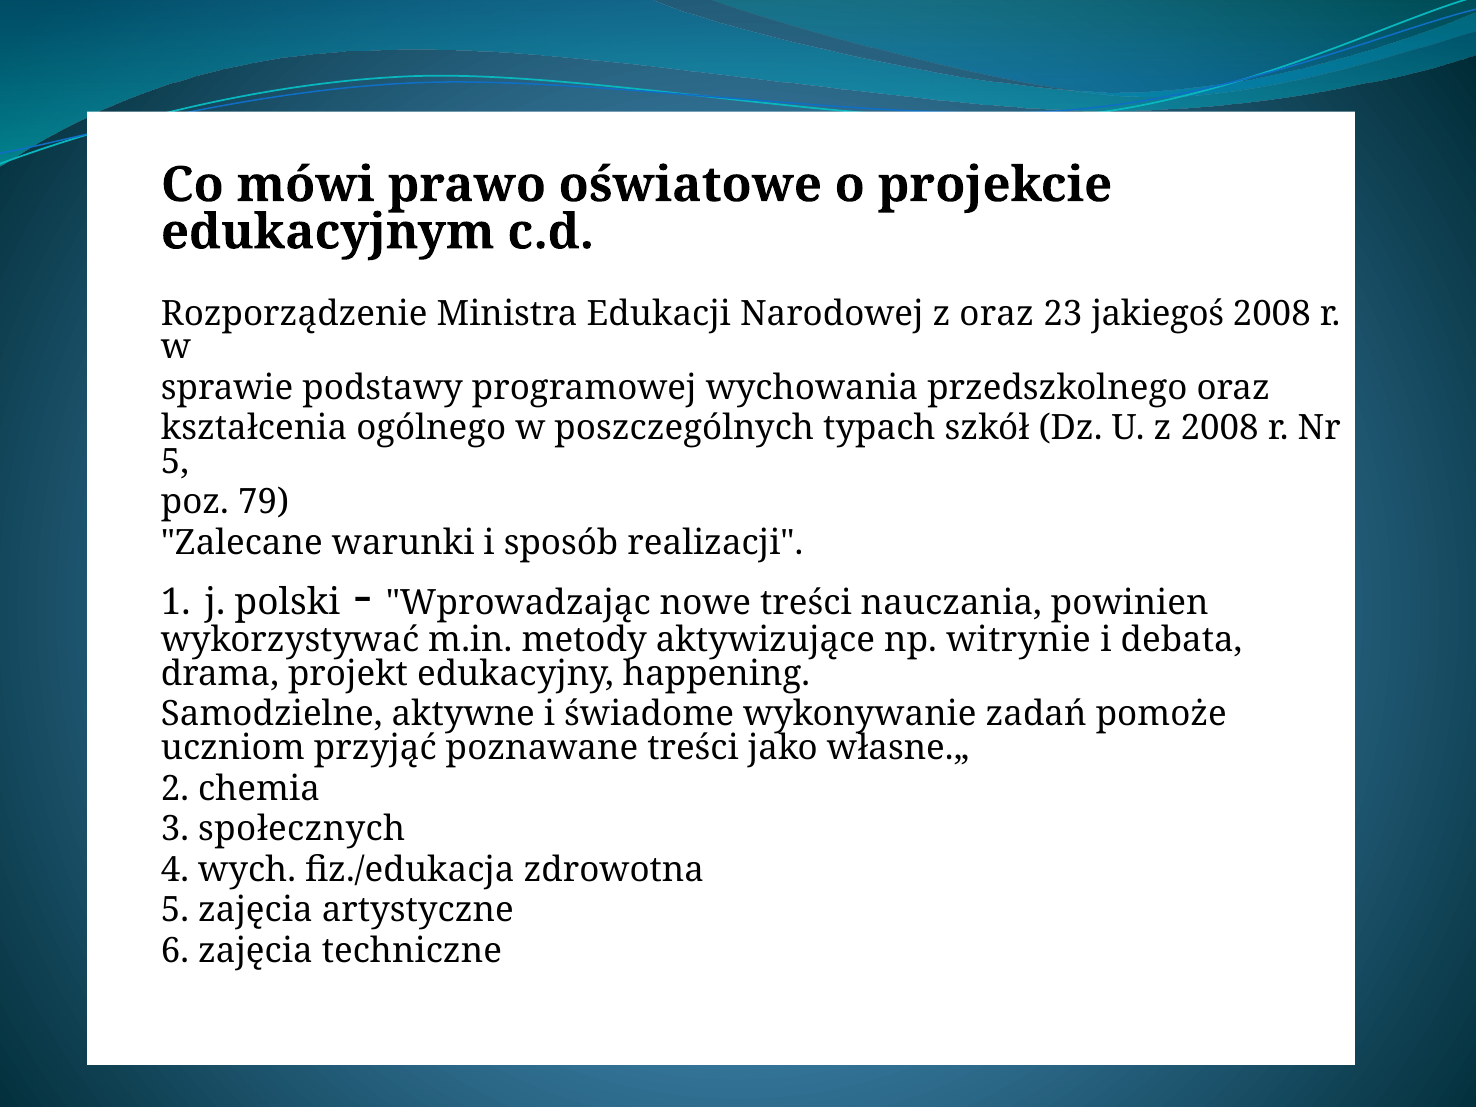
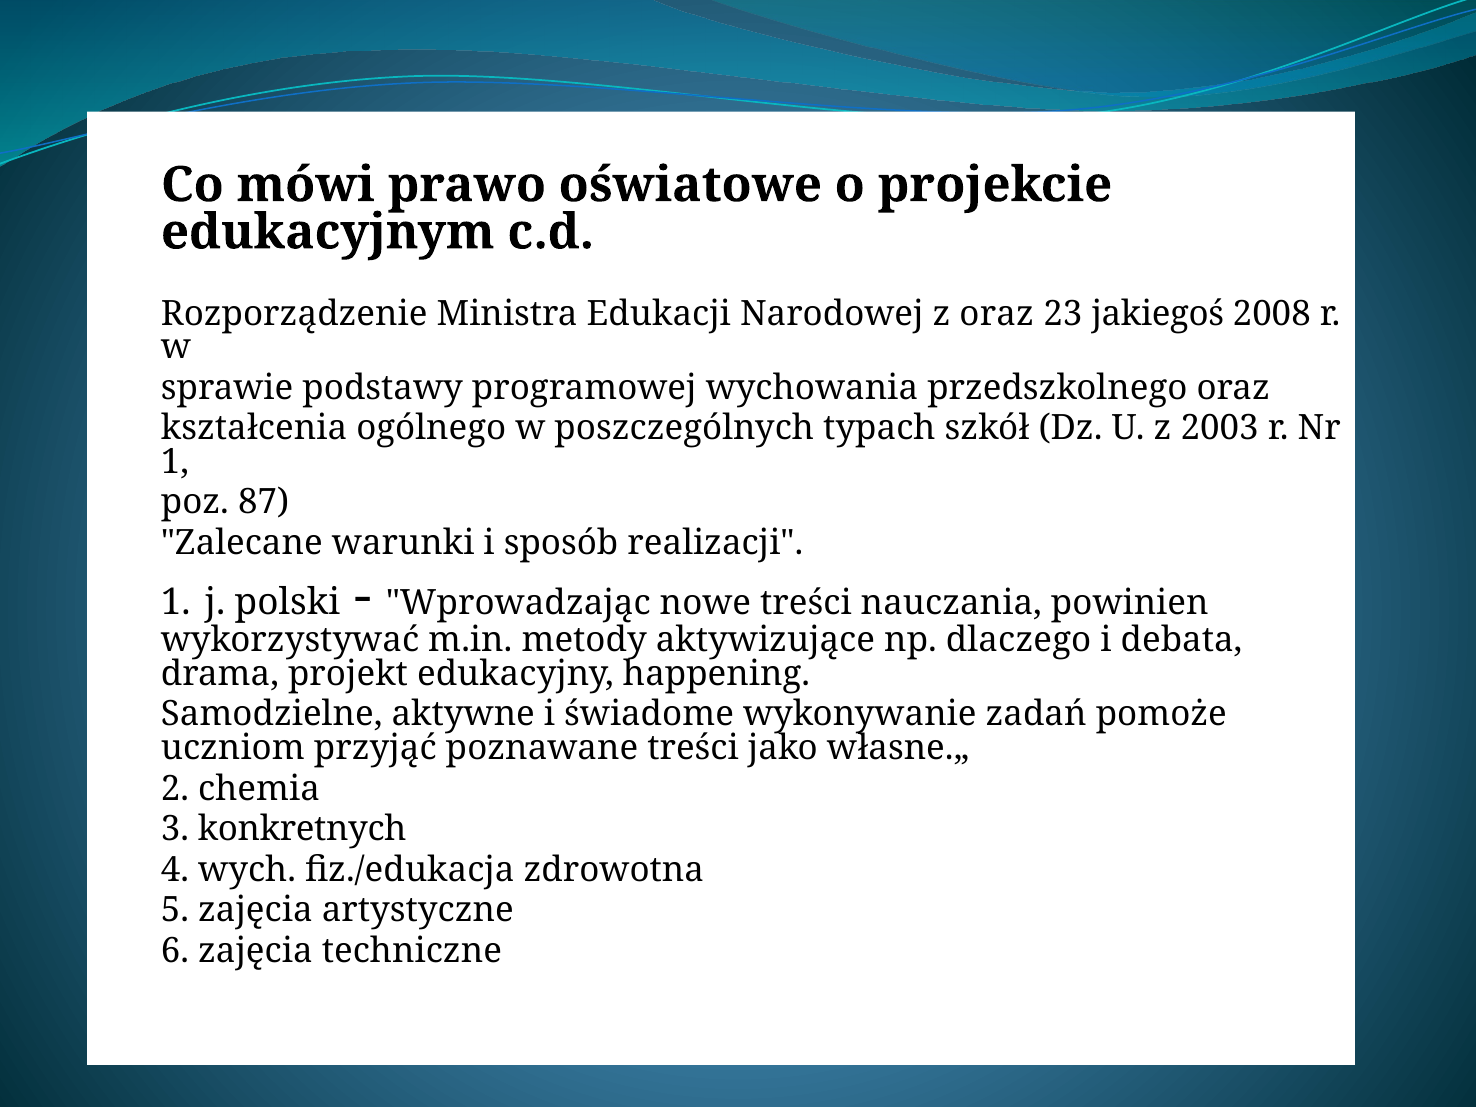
z 2008: 2008 -> 2003 (1220, 428)
5: 5 -> 1 (175, 462)
79: 79 -> 87 (264, 502)
witrynie: witrynie -> dlaczego (1019, 640)
społecznych: społecznych -> konkretnych (302, 829)
